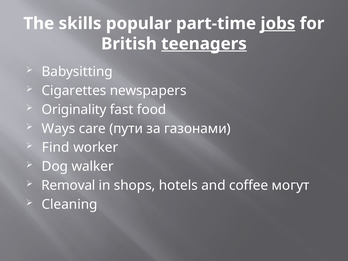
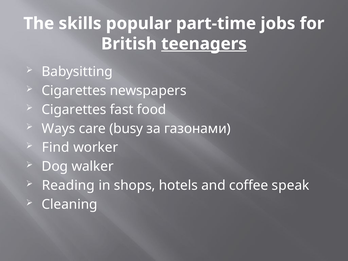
jobs underline: present -> none (278, 23)
Originality: Originality -> Cigarettes (74, 110)
пути: пути -> busy (126, 129)
Removal: Removal -> Reading (68, 185)
могут: могут -> speak (291, 185)
